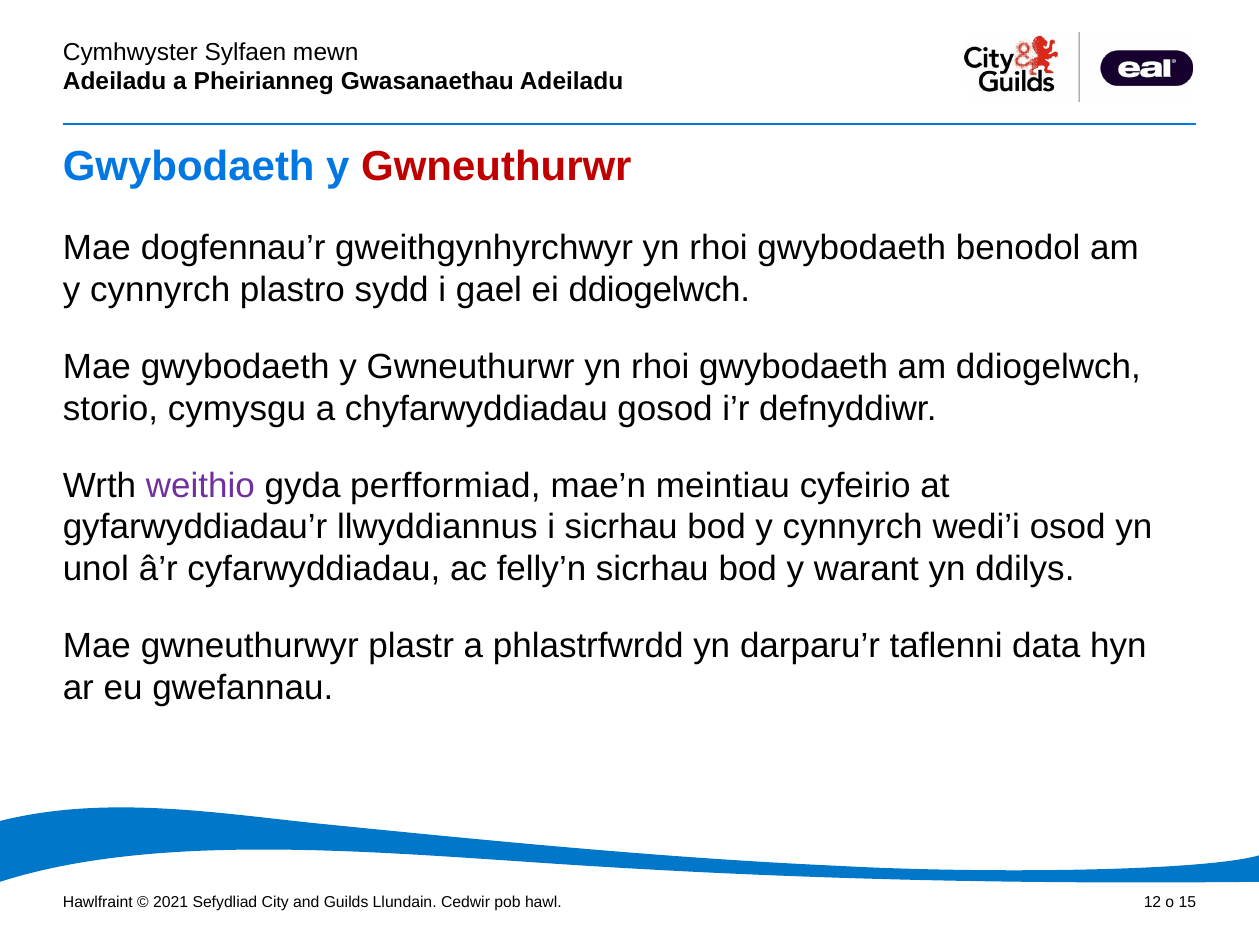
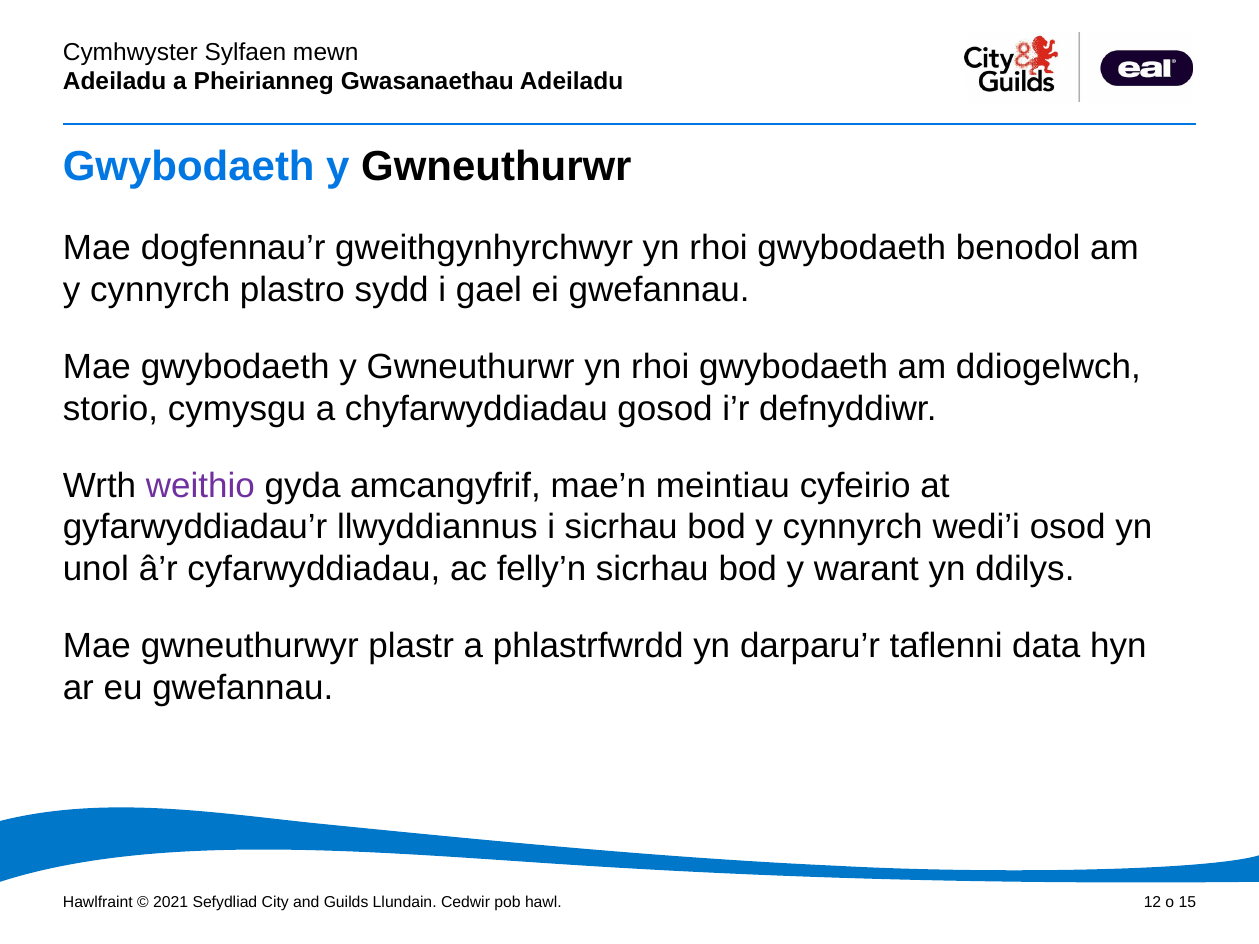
Gwneuthurwr colour: red -> black (496, 167)
ei ddiogelwch: ddiogelwch -> gwefannau (659, 290)
perfformiad: perfformiad -> amcangyfrif (446, 486)
